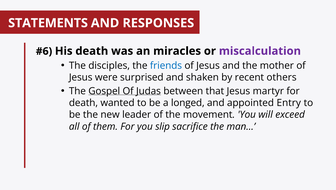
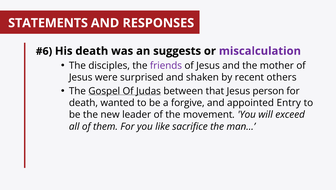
miracles: miracles -> suggests (177, 51)
friends colour: blue -> purple (166, 65)
martyr: martyr -> person (268, 91)
longed: longed -> forgive (188, 103)
slip: slip -> like (163, 126)
